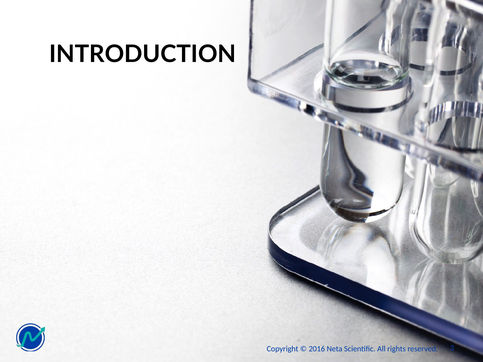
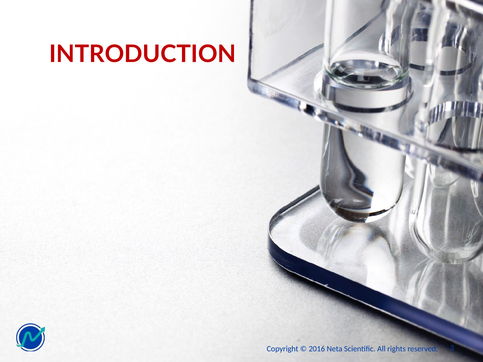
INTRODUCTION colour: black -> red (143, 54)
